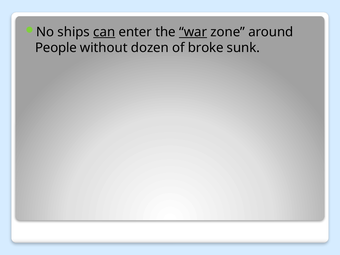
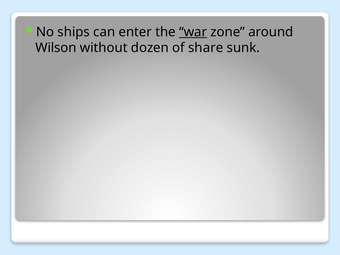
can underline: present -> none (104, 32)
People: People -> Wilson (56, 48)
broke: broke -> share (206, 48)
